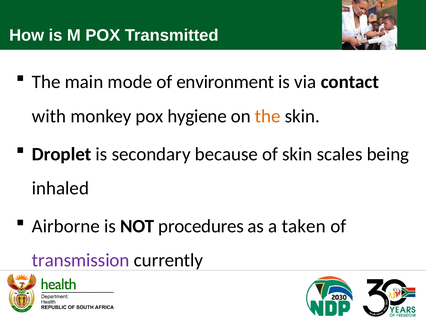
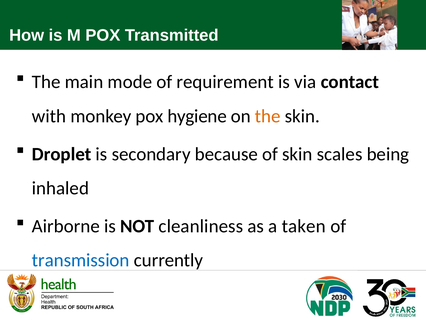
environment: environment -> requirement (225, 82)
procedures: procedures -> cleanliness (201, 226)
transmission colour: purple -> blue (81, 260)
